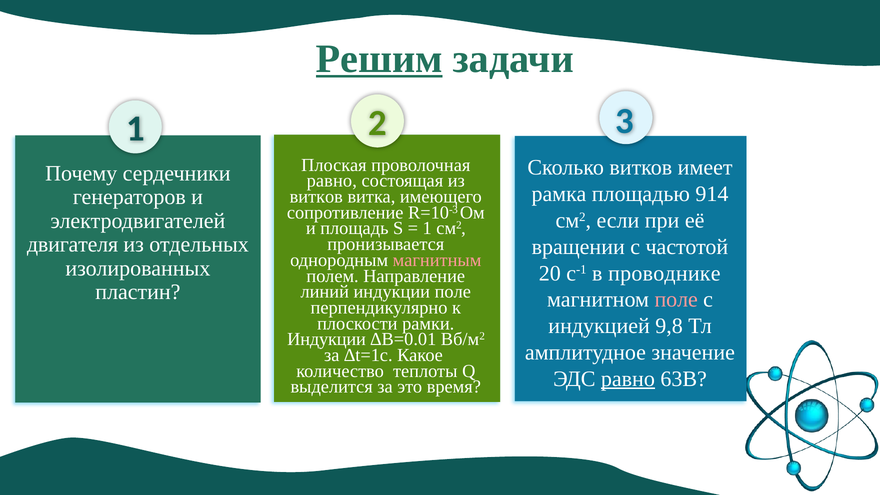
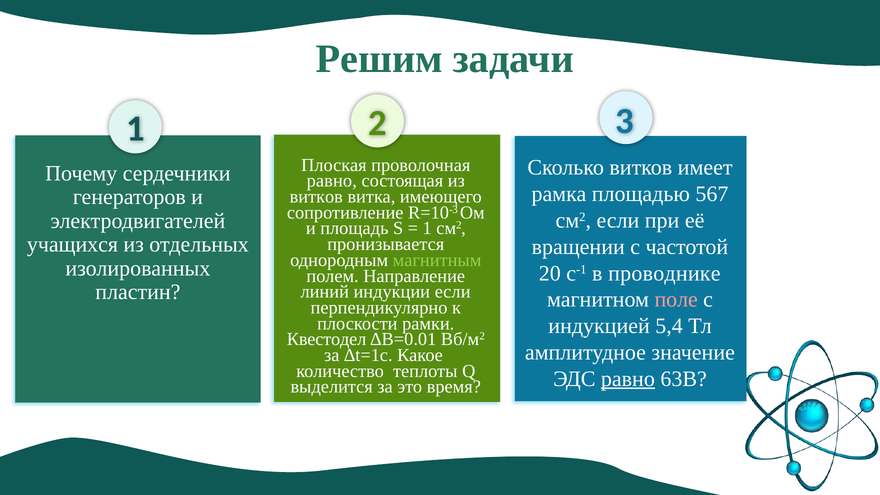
Решим underline: present -> none (379, 59)
914: 914 -> 567 (712, 194)
двигателя: двигателя -> учащихся (72, 245)
магнитным colour: pink -> light green (437, 260)
индукции поле: поле -> если (453, 292)
9,8: 9,8 -> 5,4 (669, 326)
Индукции: Индукции -> Квестодел (327, 339)
